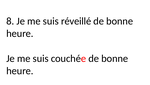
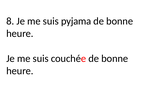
réveillé: réveillé -> pyjama (76, 21)
